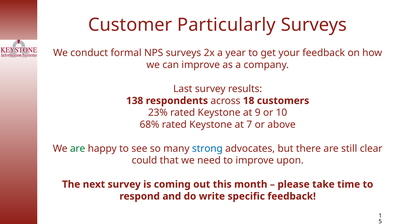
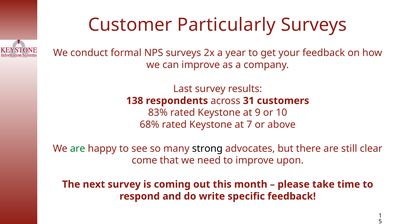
18: 18 -> 31 (249, 101)
23%: 23% -> 83% (158, 113)
strong colour: blue -> black (207, 148)
could: could -> come (144, 160)
